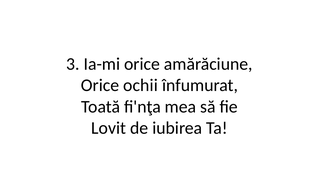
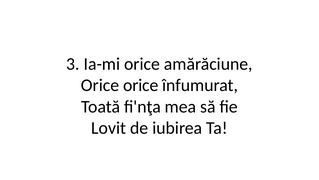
Orice ochii: ochii -> orice (141, 85)
